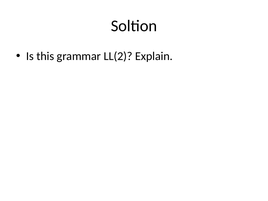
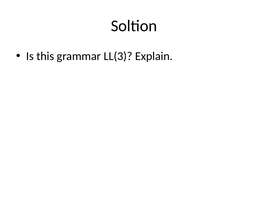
LL(2: LL(2 -> LL(3 (118, 56)
